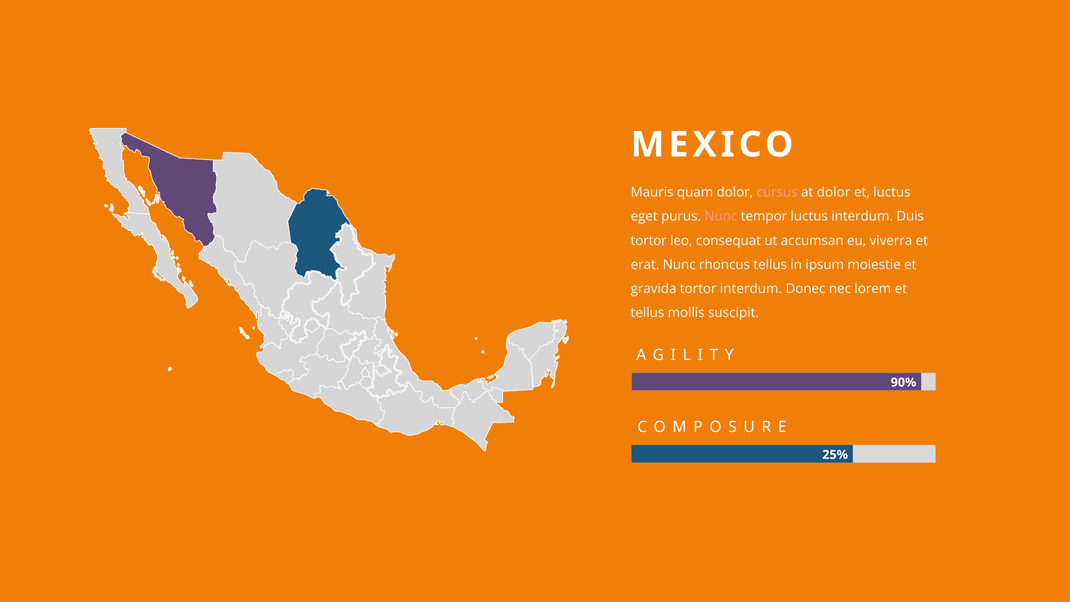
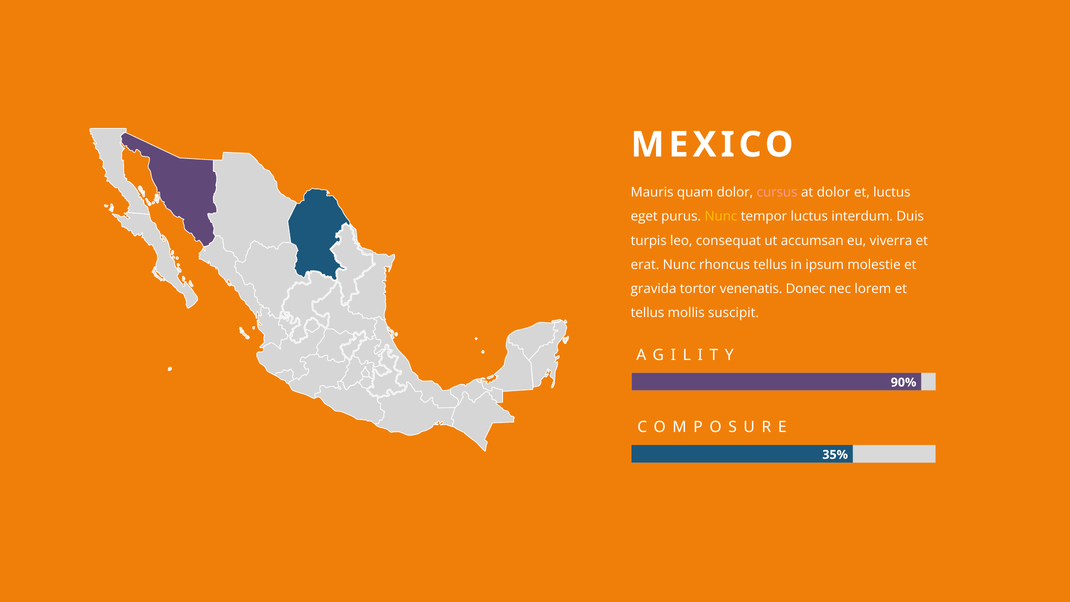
Nunc colour: pink -> yellow (721, 216)
tortor: tortor -> turpis (649, 241)
tortor interdum: interdum -> venenatis (751, 289)
25%: 25% -> 35% (835, 455)
